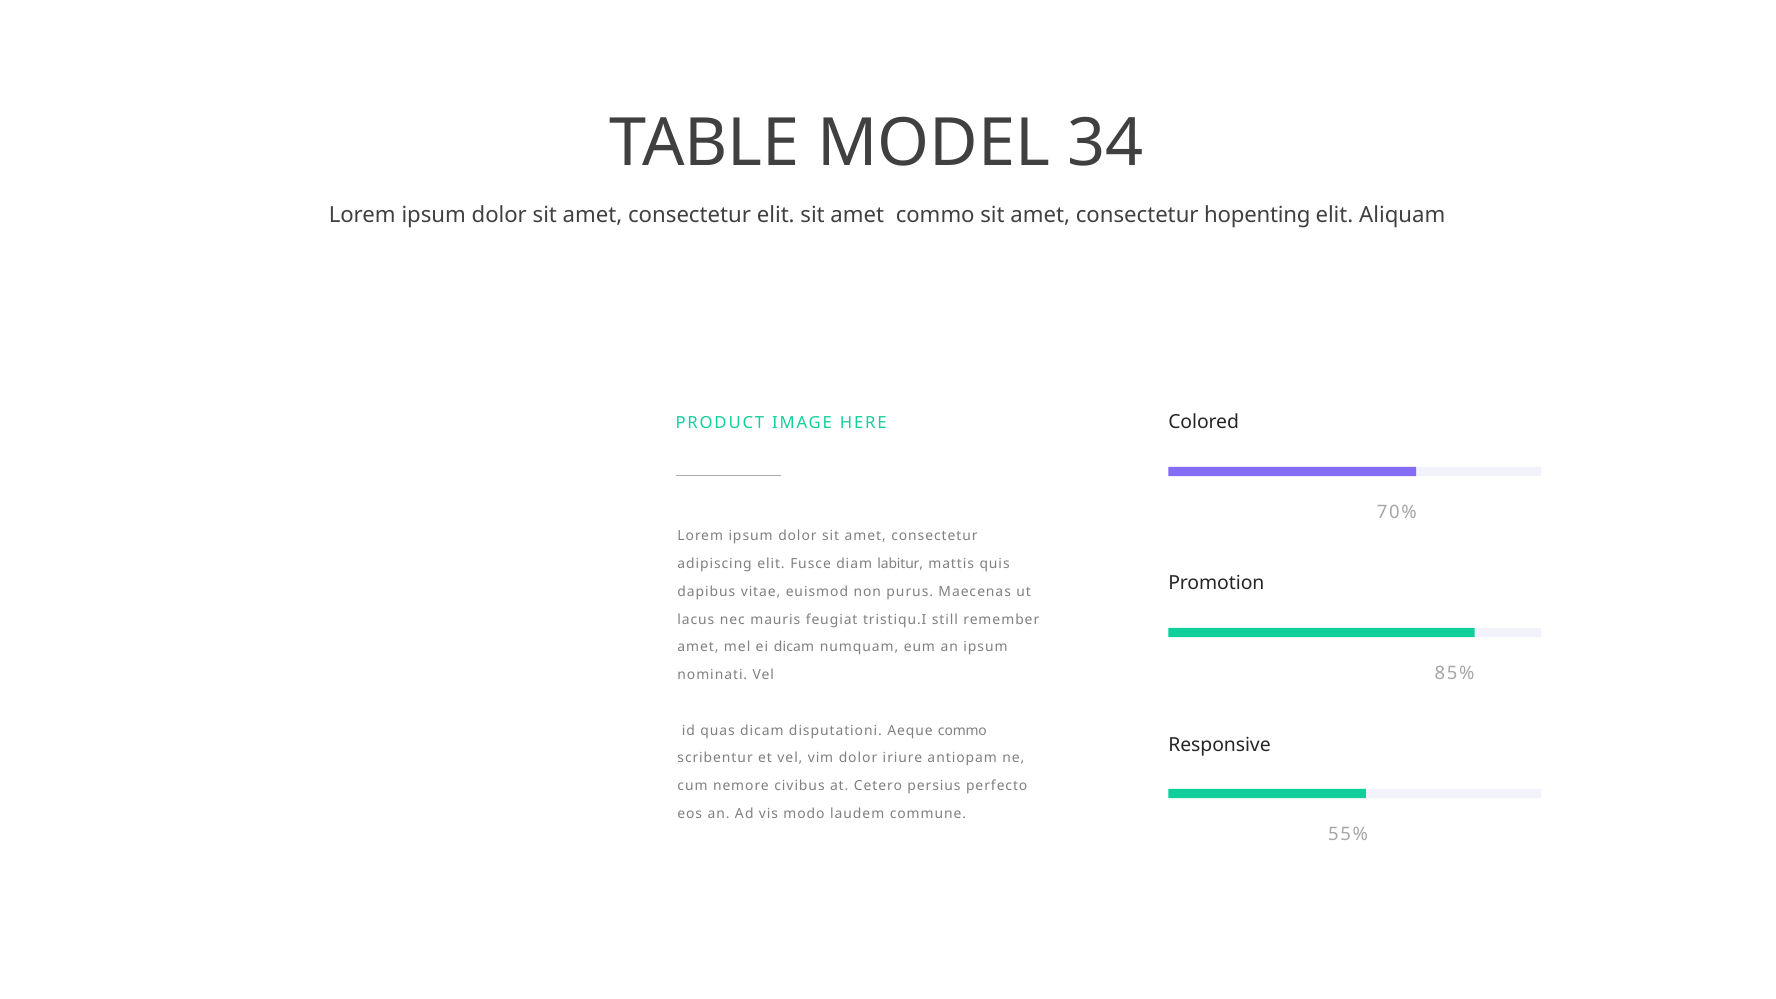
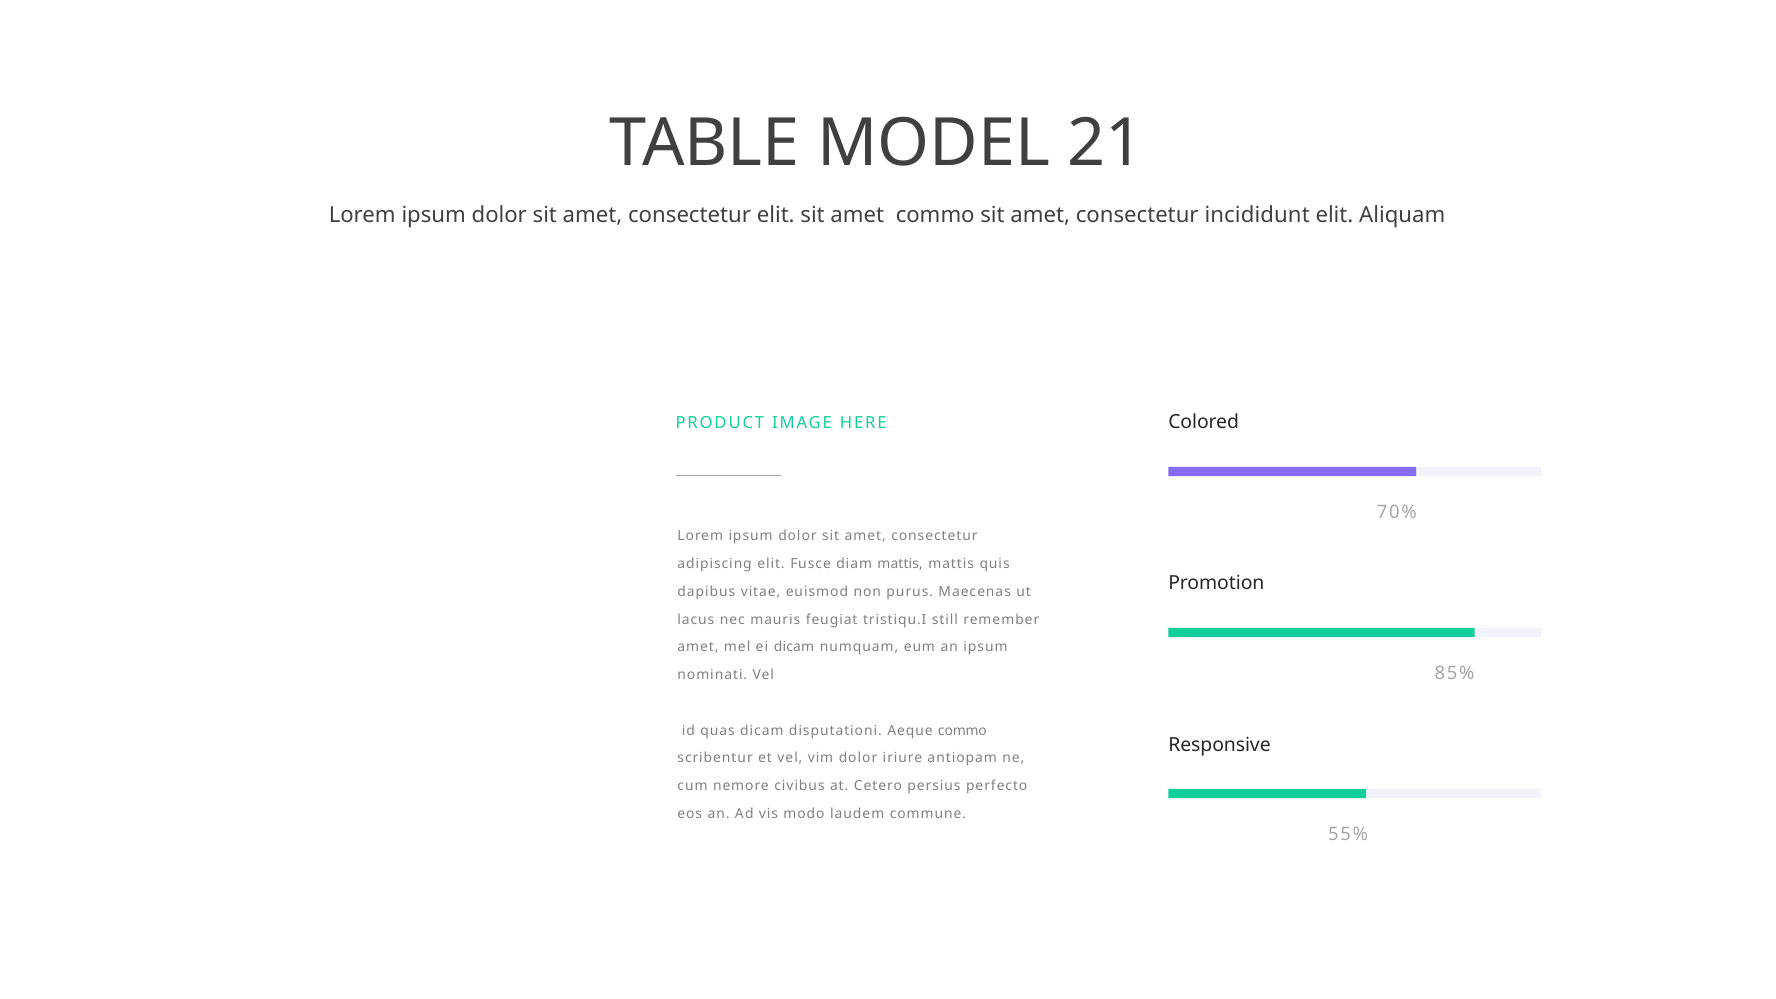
34: 34 -> 21 (1105, 144)
hopenting: hopenting -> incididunt (1257, 215)
diam labitur: labitur -> mattis (900, 564)
